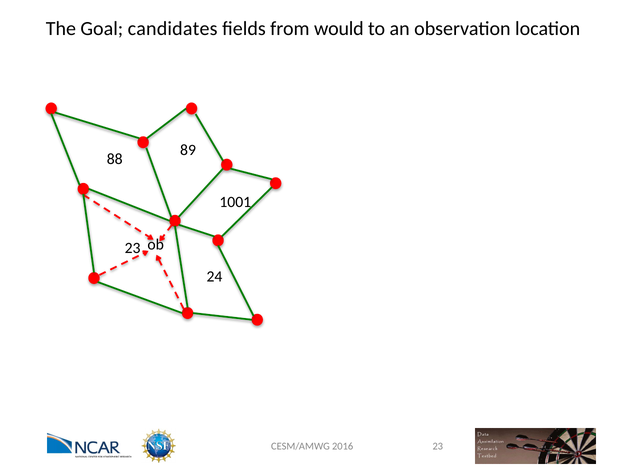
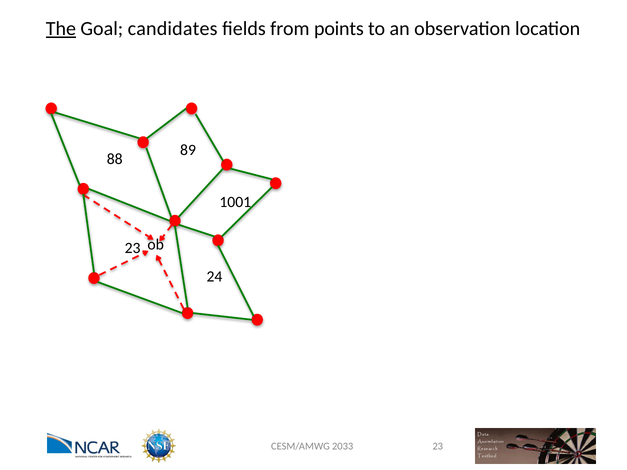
The underline: none -> present (61, 29)
would: would -> points (339, 29)
2016: 2016 -> 2033 (343, 447)
